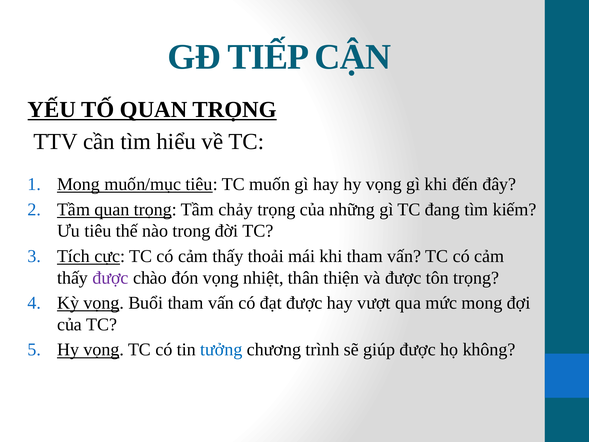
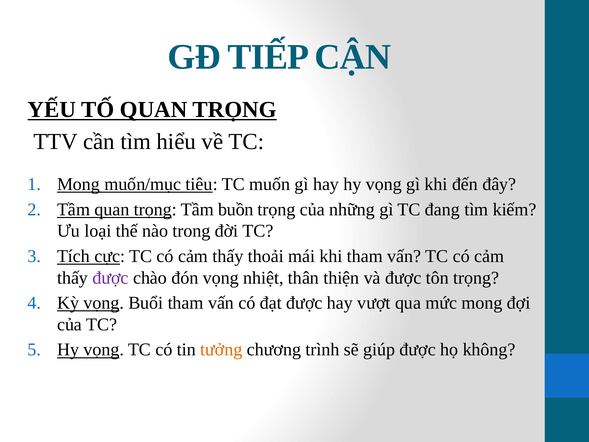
chảy: chảy -> buồn (236, 209)
Ưu tiêu: tiêu -> loại (98, 231)
tưởng colour: blue -> orange (221, 350)
